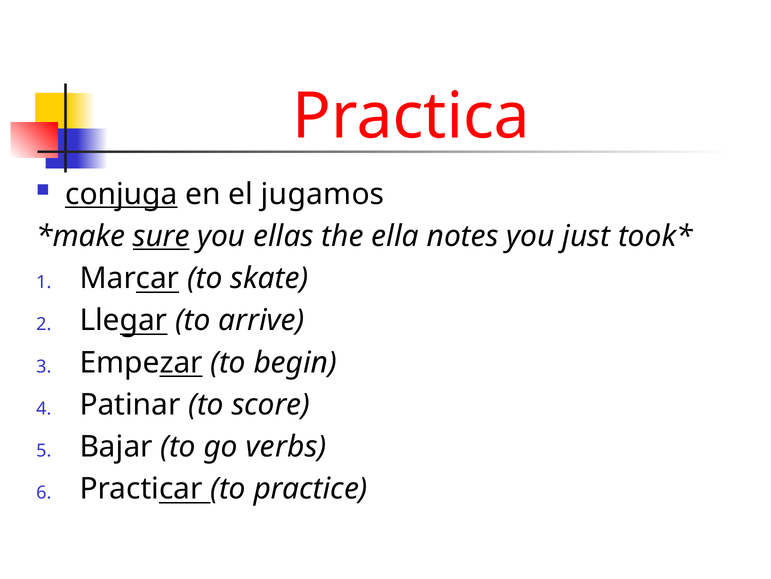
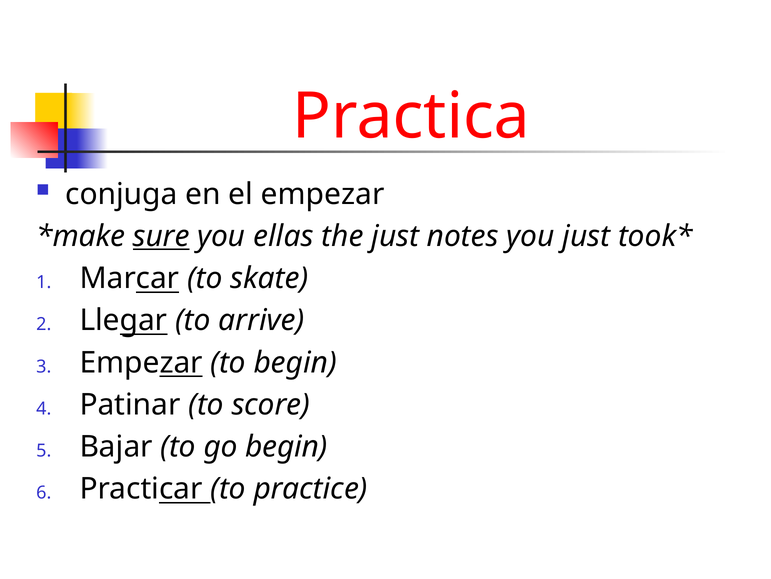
conjuga underline: present -> none (121, 194)
el jugamos: jugamos -> empezar (323, 194)
the ella: ella -> just (395, 236)
go verbs: verbs -> begin (286, 446)
